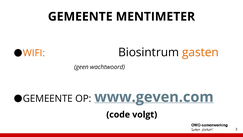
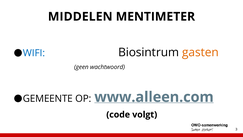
GEMEENTE: GEMEENTE -> MIDDELEN (80, 17)
WIFI colour: orange -> blue (34, 53)
www.geven.com: www.geven.com -> www.alleen.com (154, 97)
